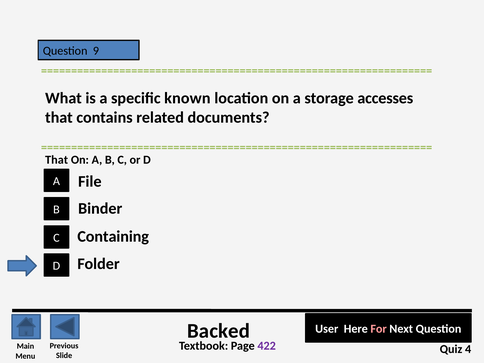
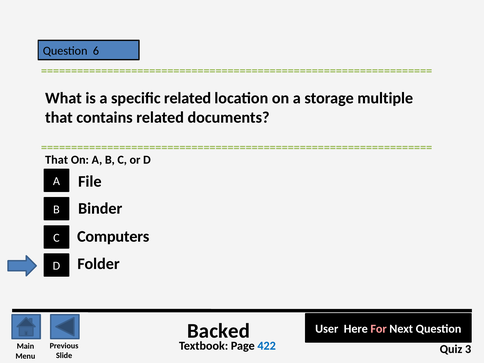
9: 9 -> 6 (96, 51)
specific known: known -> related (188, 98)
accesses: accesses -> multiple (385, 98)
Containing: Containing -> Computers (113, 237)
422 colour: purple -> blue (267, 346)
4: 4 -> 3 (468, 349)
